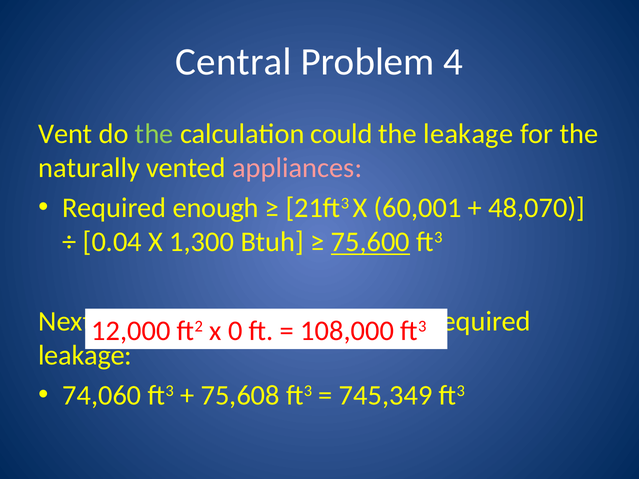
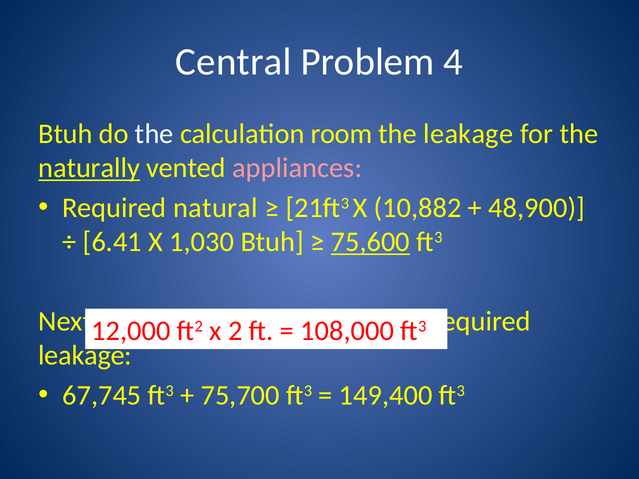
Vent: Vent -> Btuh (65, 134)
the colour: light green -> white (154, 134)
could: could -> room (341, 134)
naturally underline: none -> present (89, 168)
enough: enough -> natural (216, 208)
60,001: 60,001 -> 10,882 (418, 208)
48,070: 48,070 -> 48,900 (537, 208)
0.04: 0.04 -> 6.41 (112, 242)
1,300: 1,300 -> 1,030 (202, 242)
0: 0 -> 2 (235, 331)
74,060: 74,060 -> 67,745 (102, 396)
75,608: 75,608 -> 75,700 (240, 396)
745,349: 745,349 -> 149,400 (386, 396)
